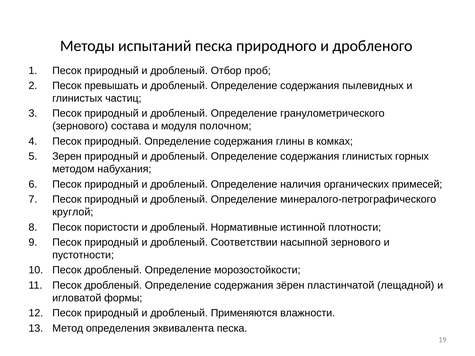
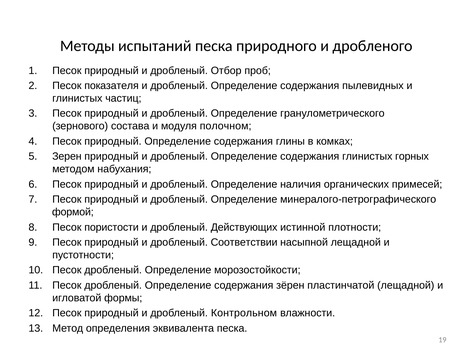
превышать: превышать -> показателя (112, 86)
круглой: круглой -> формой (73, 212)
Нормативные: Нормативные -> Действующих (244, 227)
насыпной зернового: зернового -> лещадной (356, 243)
Применяются: Применяются -> Контрольном (244, 313)
